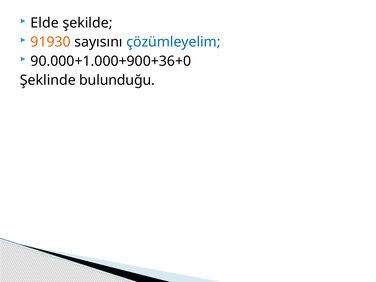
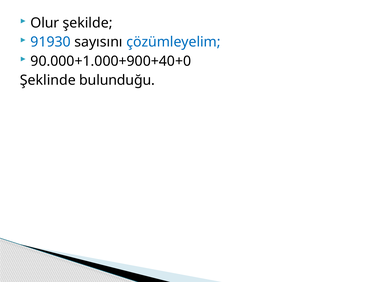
Elde: Elde -> Olur (45, 23)
91930 colour: orange -> blue (51, 42)
90.000+1.000+900+36+0: 90.000+1.000+900+36+0 -> 90.000+1.000+900+40+0 (111, 61)
